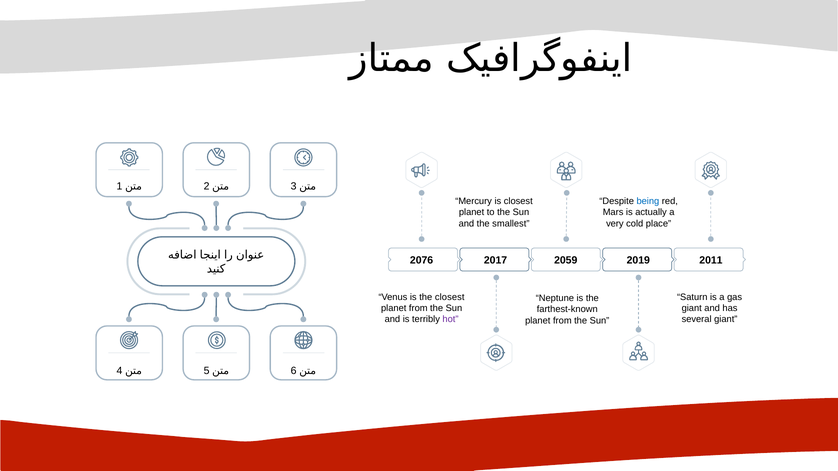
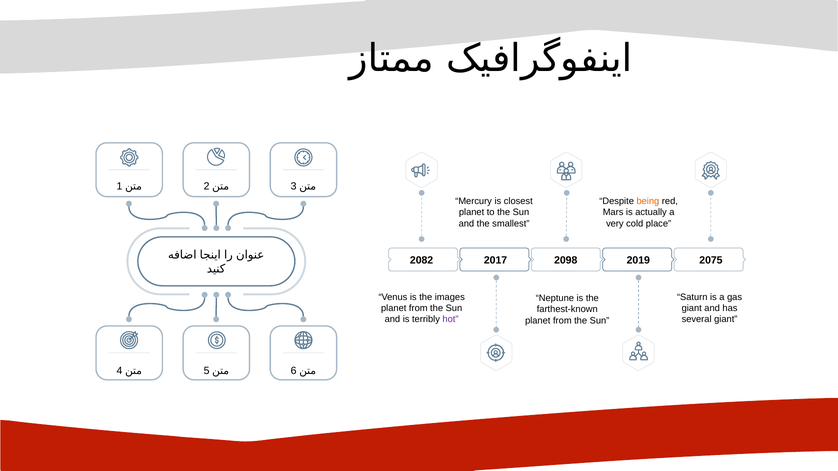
being colour: blue -> orange (648, 201)
2076: 2076 -> 2082 (422, 260)
2059: 2059 -> 2098 (566, 260)
2011: 2011 -> 2075 (711, 260)
the closest: closest -> images (450, 297)
